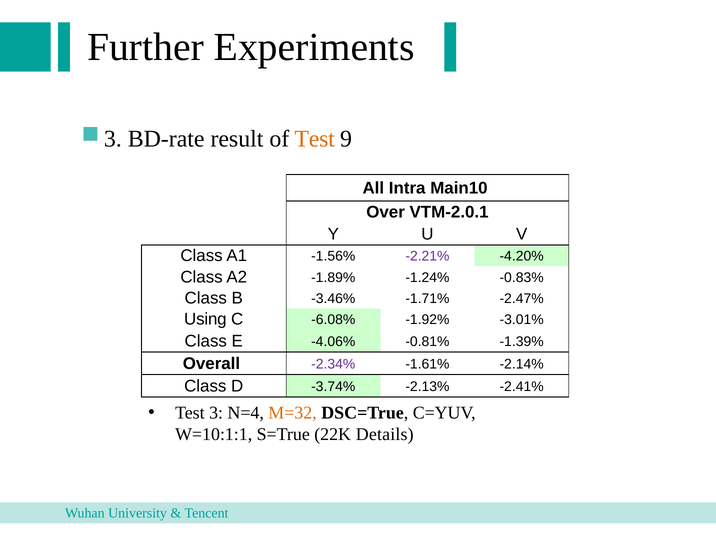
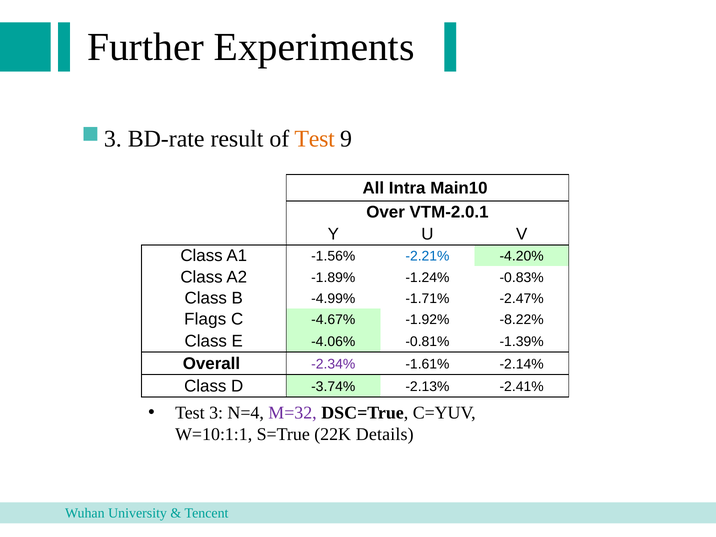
-2.21% colour: purple -> blue (427, 256)
-3.46%: -3.46% -> -4.99% (333, 299)
Using: Using -> Flags (205, 319)
-6.08%: -6.08% -> -4.67% (333, 320)
-3.01%: -3.01% -> -8.22% (522, 320)
M=32 colour: orange -> purple (293, 413)
